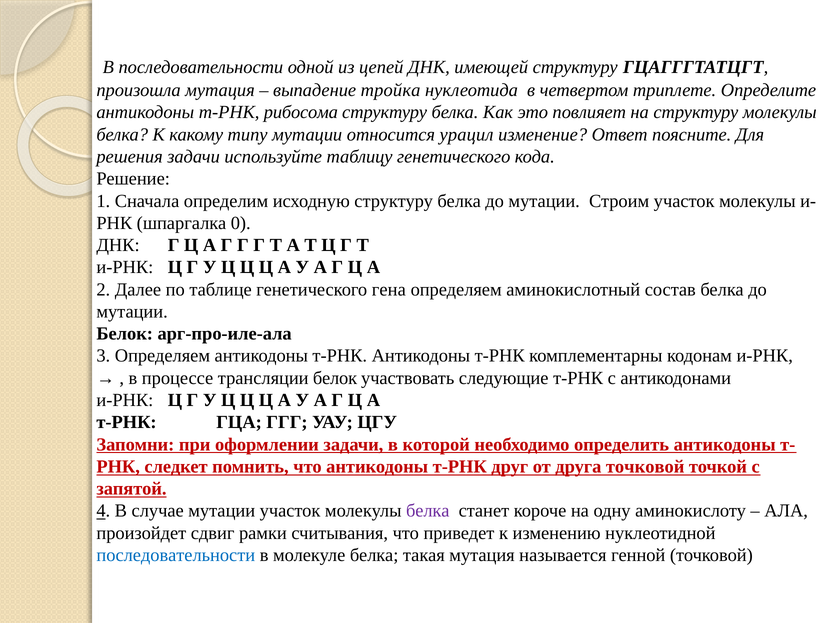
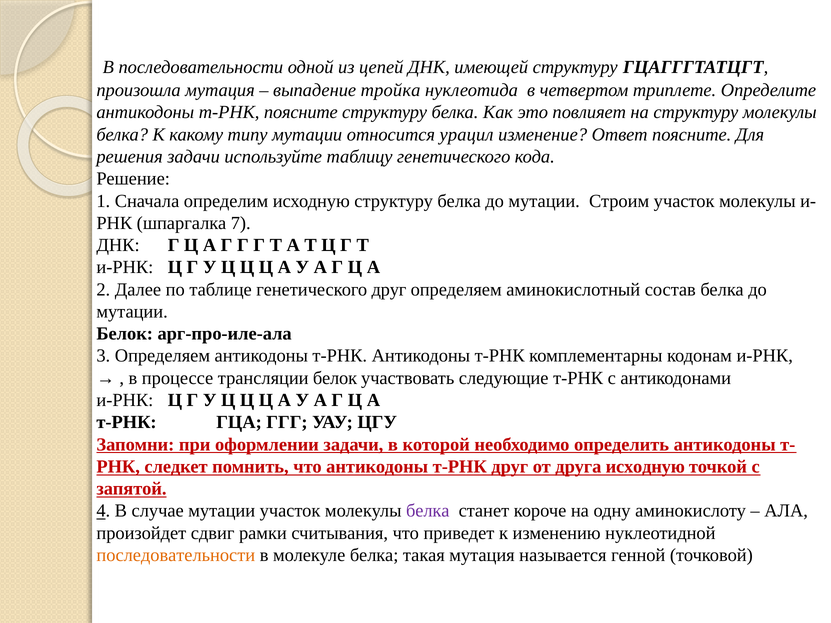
т-РНК рибосома: рибосома -> поясните (301, 112)
0: 0 -> 7 (241, 223)
генетического гена: гена -> друг (389, 290)
друга точковой: точковой -> исходную (645, 467)
последовательности colour: blue -> orange (176, 555)
